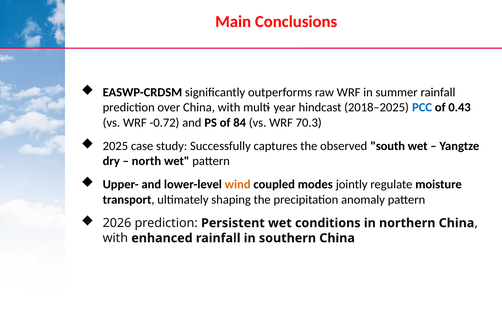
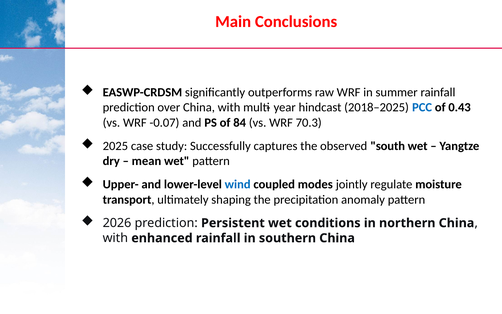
-0.72: -0.72 -> -0.07 (164, 122)
north: north -> mean (147, 161)
wind colour: orange -> blue (238, 184)
